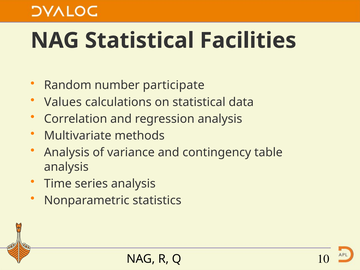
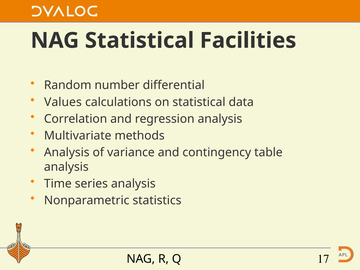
participate: participate -> differential (174, 85)
10: 10 -> 17 (323, 259)
